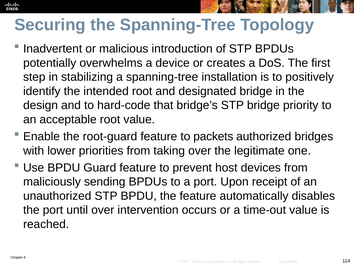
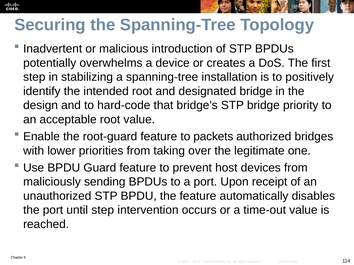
until over: over -> step (103, 210)
